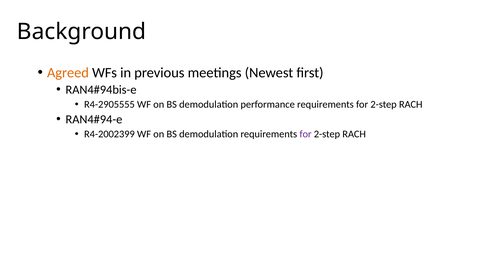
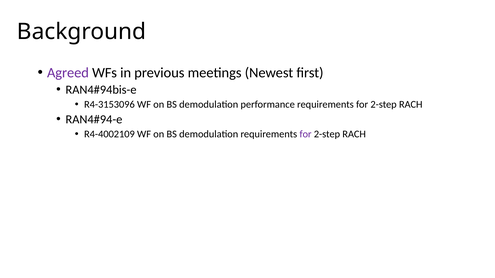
Agreed colour: orange -> purple (68, 73)
R4-2905555: R4-2905555 -> R4-3153096 (109, 105)
R4-2002399: R4-2002399 -> R4-4002109 (109, 134)
